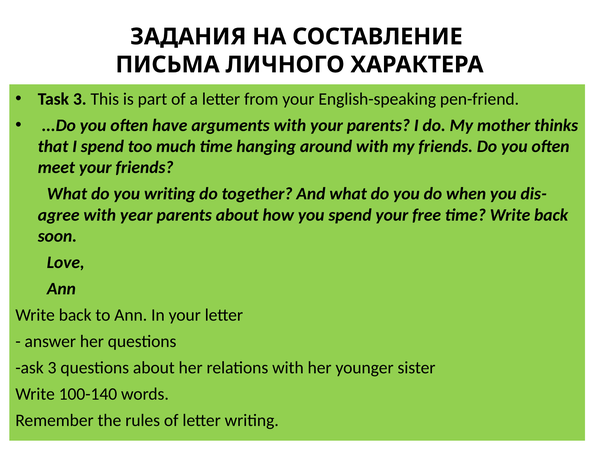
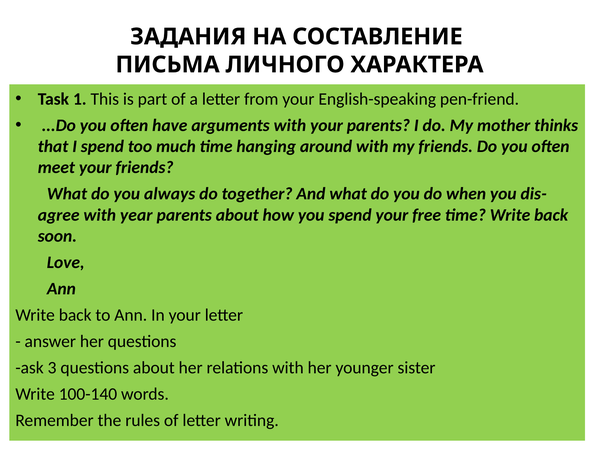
Task 3: 3 -> 1 (80, 99)
you writing: writing -> always (170, 193)
